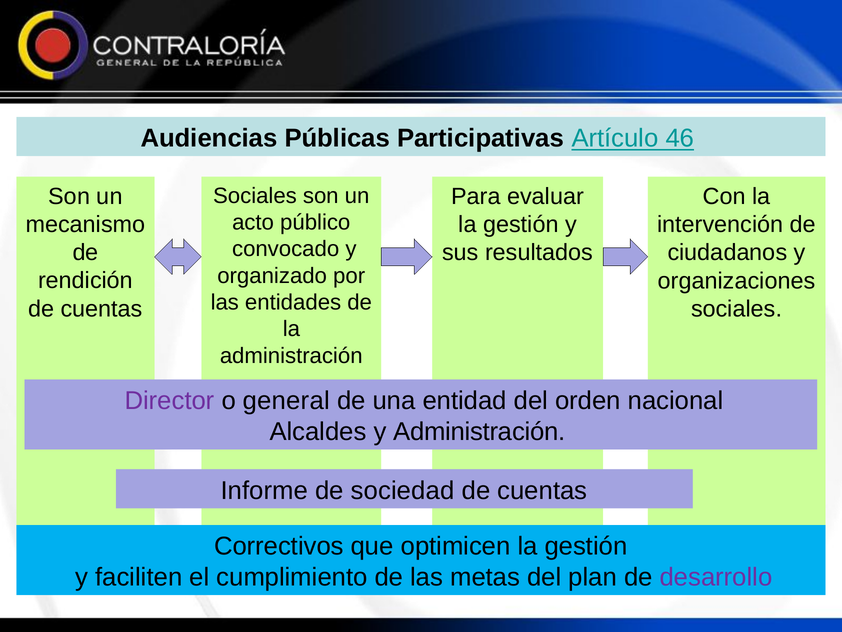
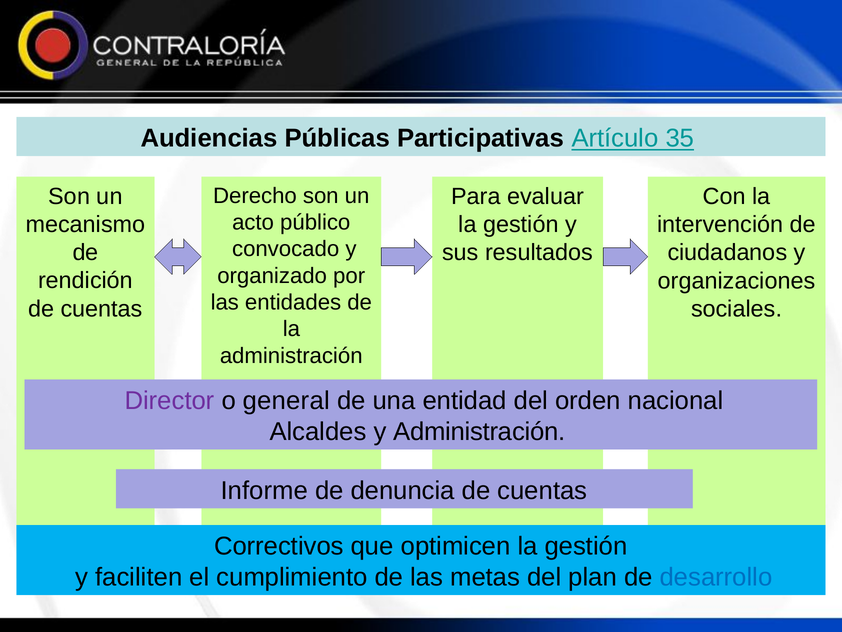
46: 46 -> 35 (680, 138)
Sociales: Sociales -> Derecho (255, 196)
sociedad: sociedad -> denuncia (403, 490)
desarrollo colour: purple -> blue (716, 577)
